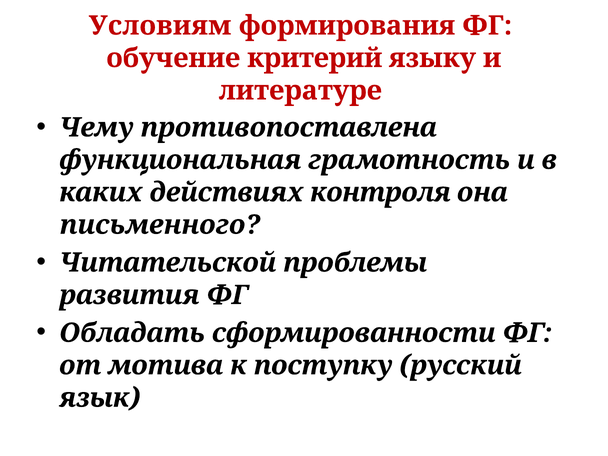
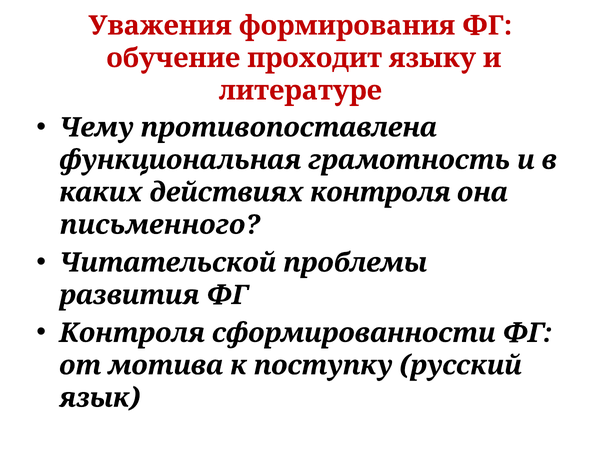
Условиям: Условиям -> Уважения (160, 26)
критерий: критерий -> проходит (315, 58)
Обладать: Обладать -> Контроля (132, 333)
